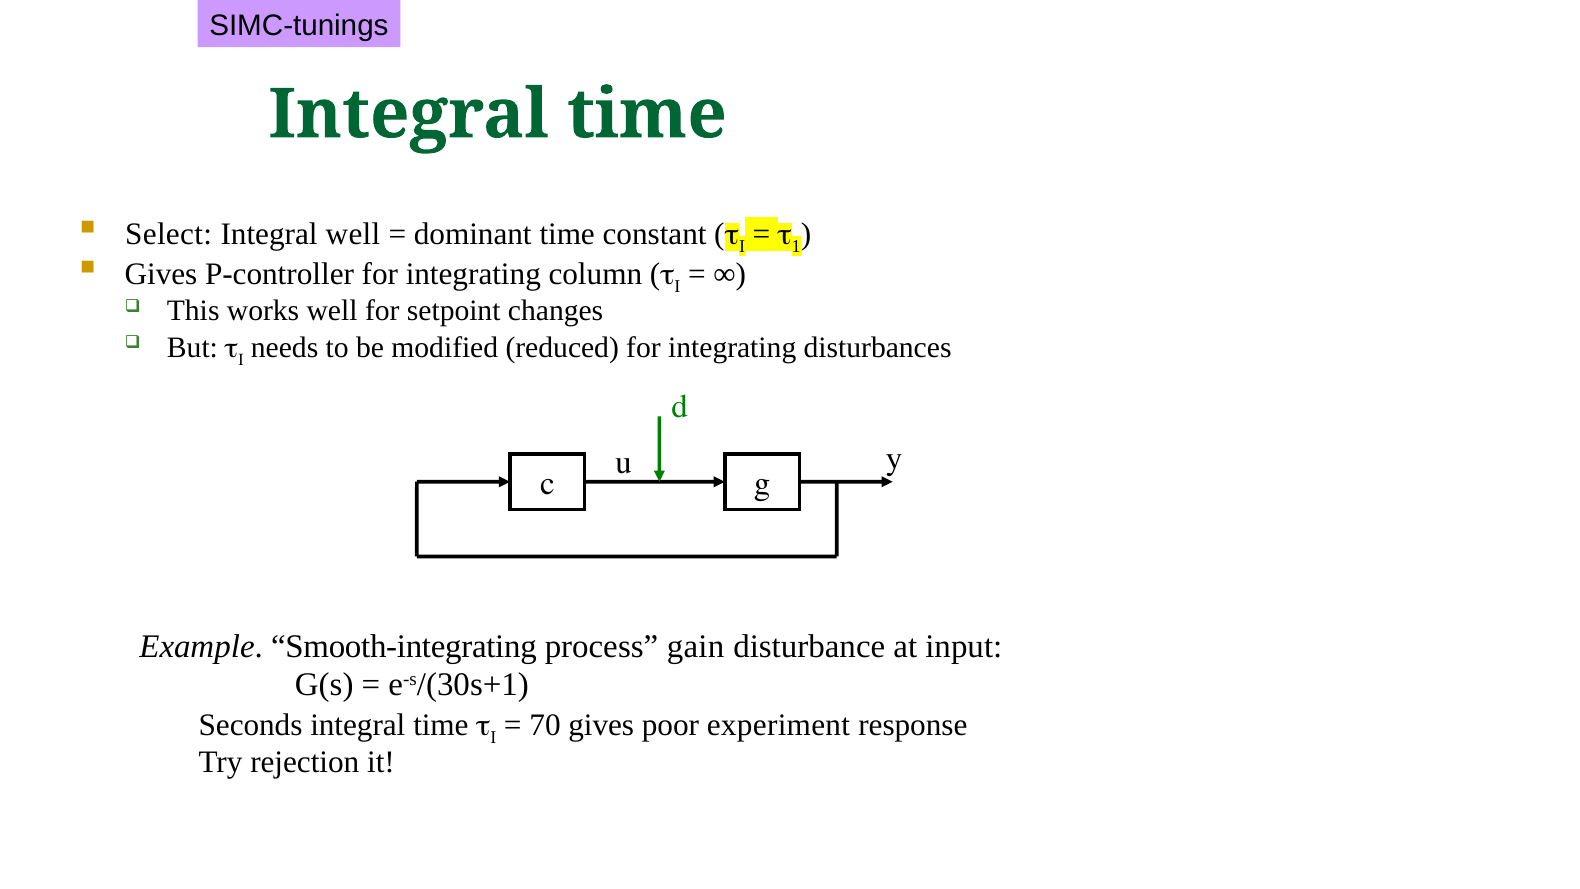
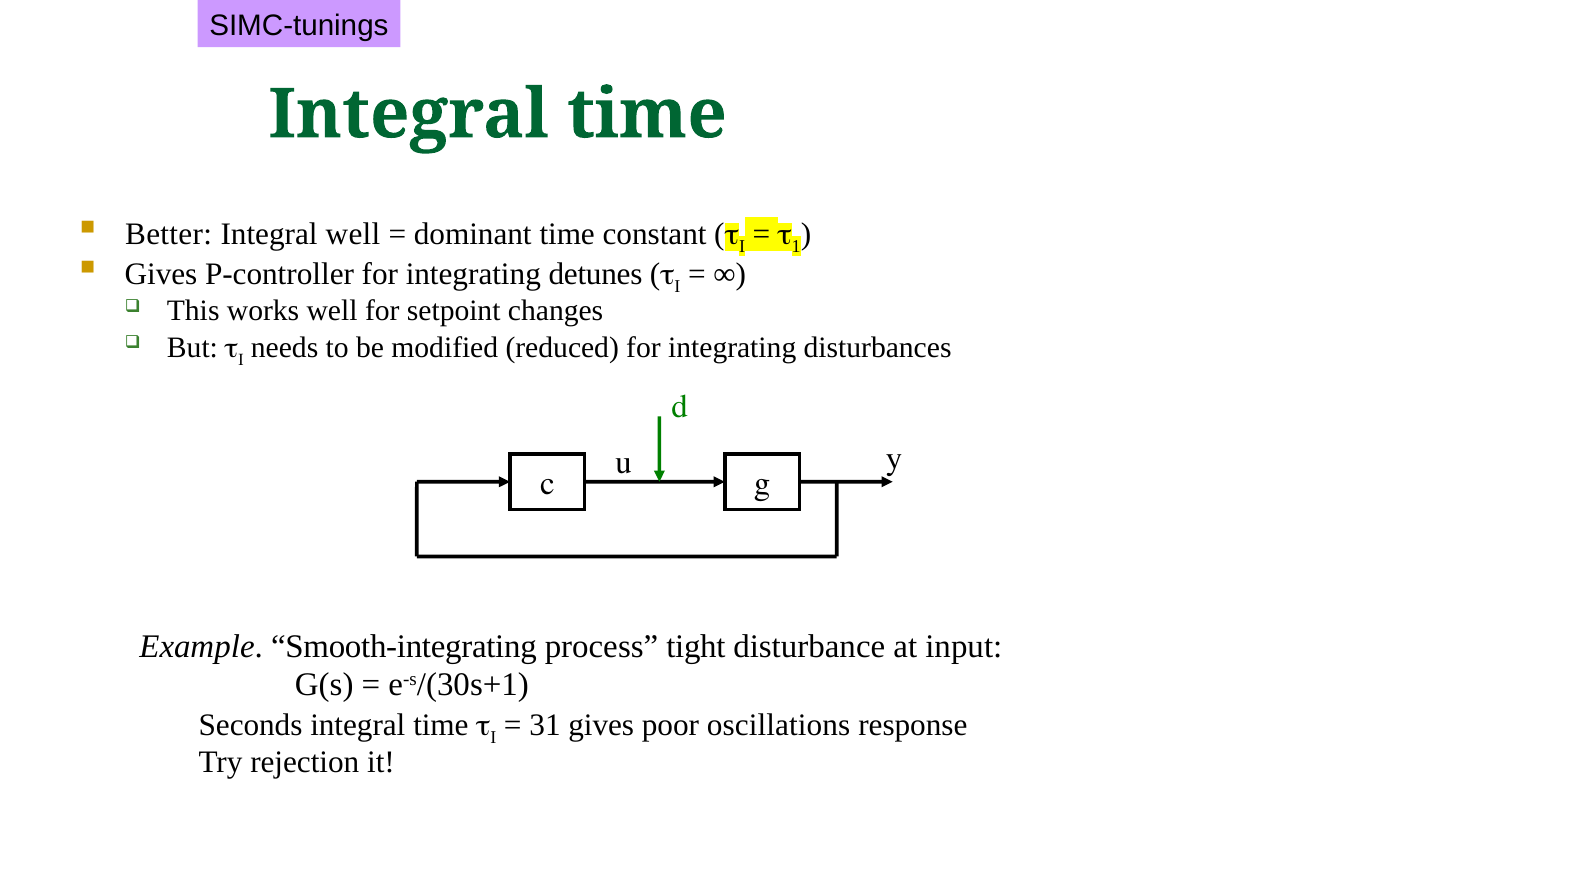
Select: Select -> Better (169, 234)
column: column -> detunes (595, 274)
gain: gain -> tight (696, 646)
70: 70 -> 31 (545, 725)
experiment: experiment -> oscillations (779, 725)
